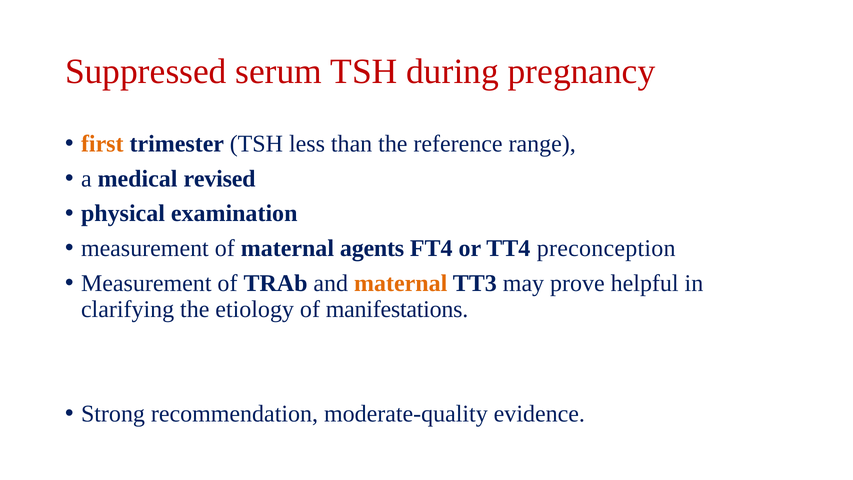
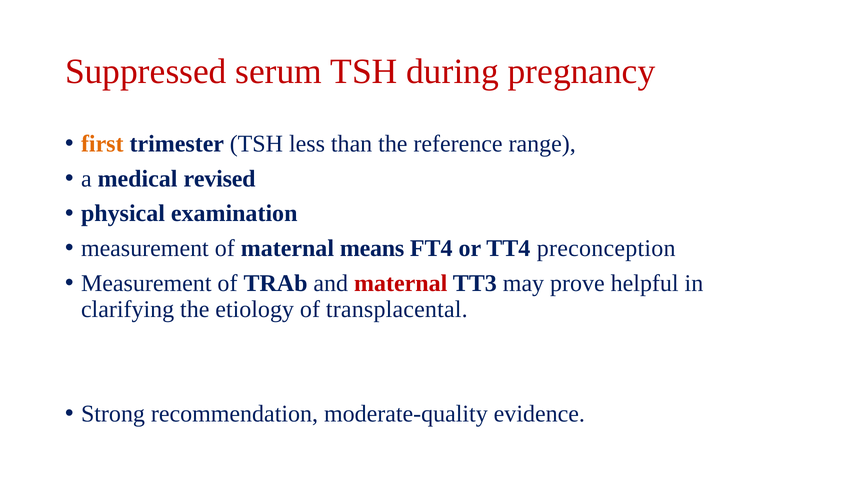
agents: agents -> means (372, 248)
maternal colour: orange -> red (401, 283)
manifestations: manifestations -> transplacental (397, 309)
